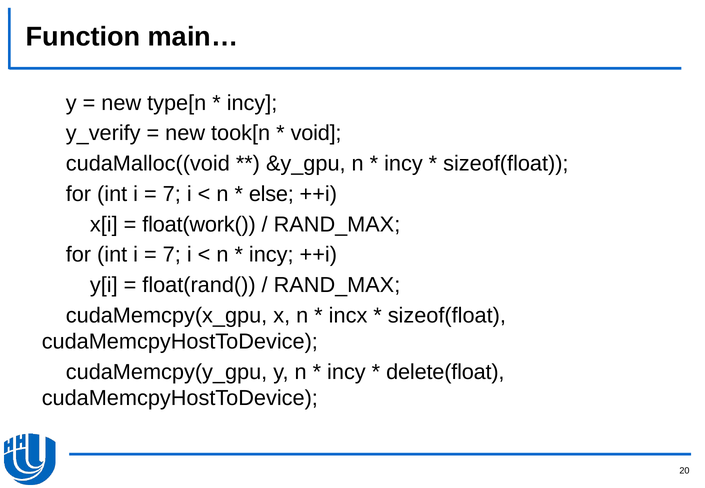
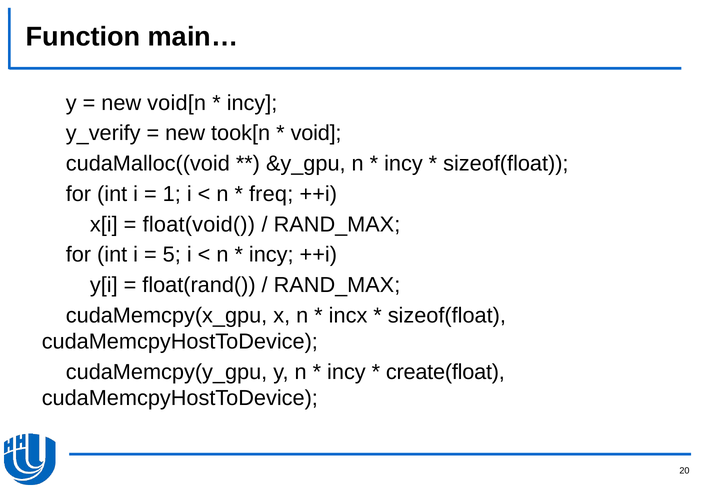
type[n: type[n -> void[n (177, 103)
7: 7 -> 1 (172, 194)
else: else -> freq (271, 194)
float(work(: float(work( -> float(void( (199, 225)
7: 7 -> 5 (172, 255)
delete(float: delete(float -> create(float (445, 372)
